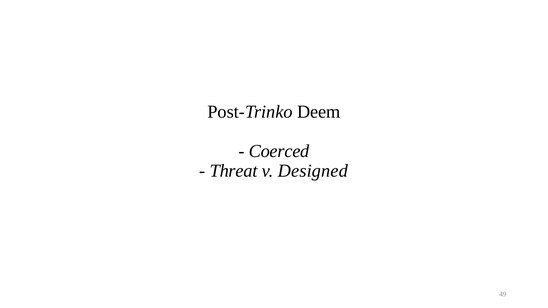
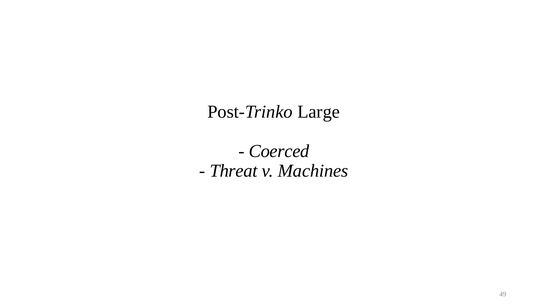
Deem: Deem -> Large (319, 112)
Designed: Designed -> Machines (313, 171)
